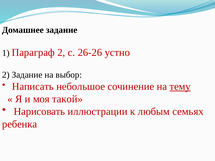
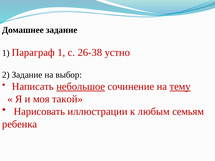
Параграф 2: 2 -> 1 (61, 53)
26-26: 26-26 -> 26-38 (90, 53)
небольшое underline: none -> present (81, 87)
семьях: семьях -> семьям (188, 112)
